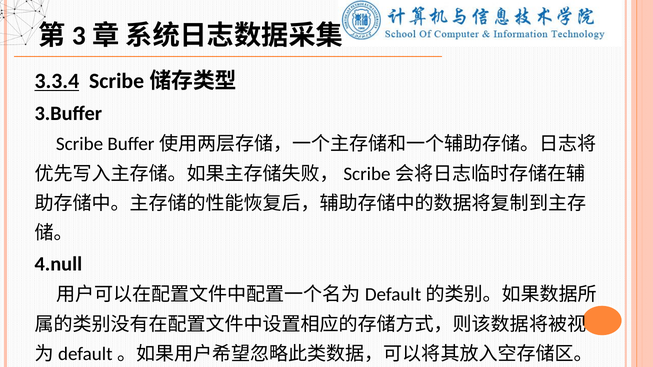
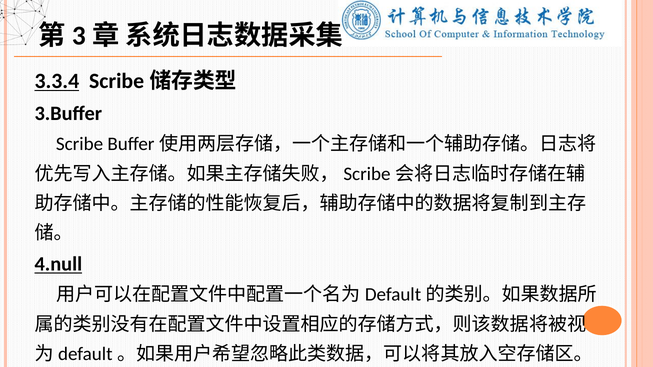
4.null underline: none -> present (58, 264)
